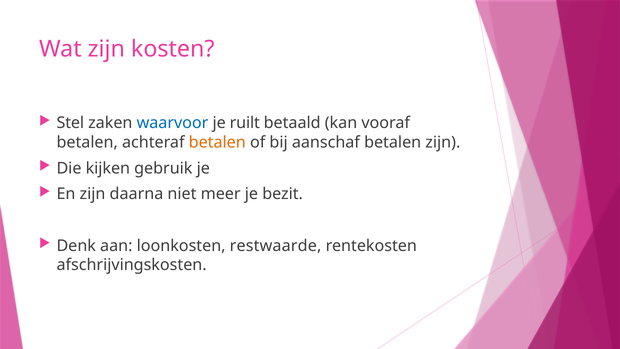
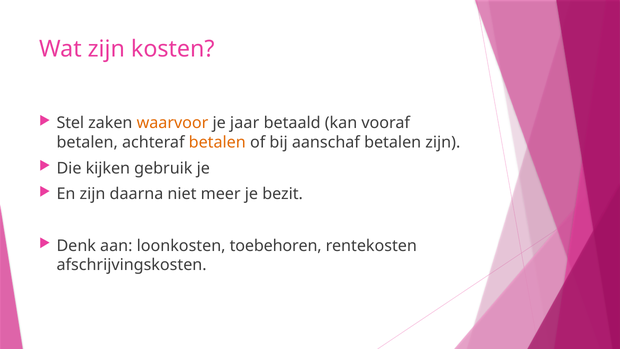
waarvoor colour: blue -> orange (173, 123)
ruilt: ruilt -> jaar (245, 123)
restwaarde: restwaarde -> toebehoren (276, 246)
